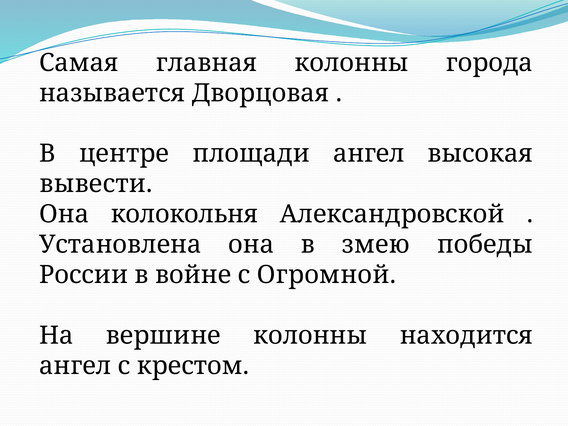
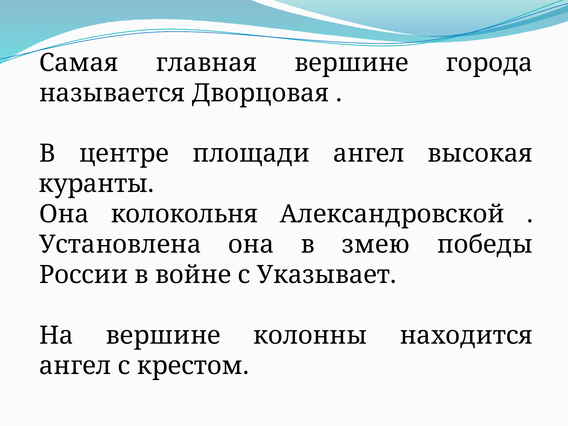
главная колонны: колонны -> вершине (352, 63)
вывести: вывести -> куранты (96, 184)
Огромной: Огромной -> Указывает (327, 275)
